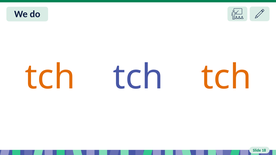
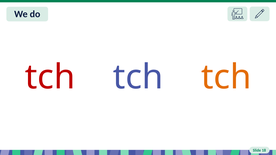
tch colour: orange -> red (50, 77)
